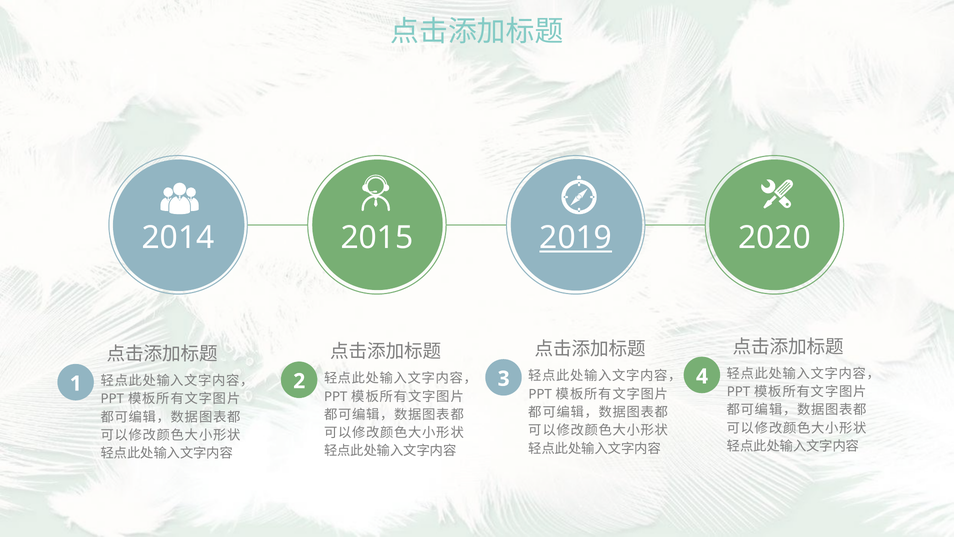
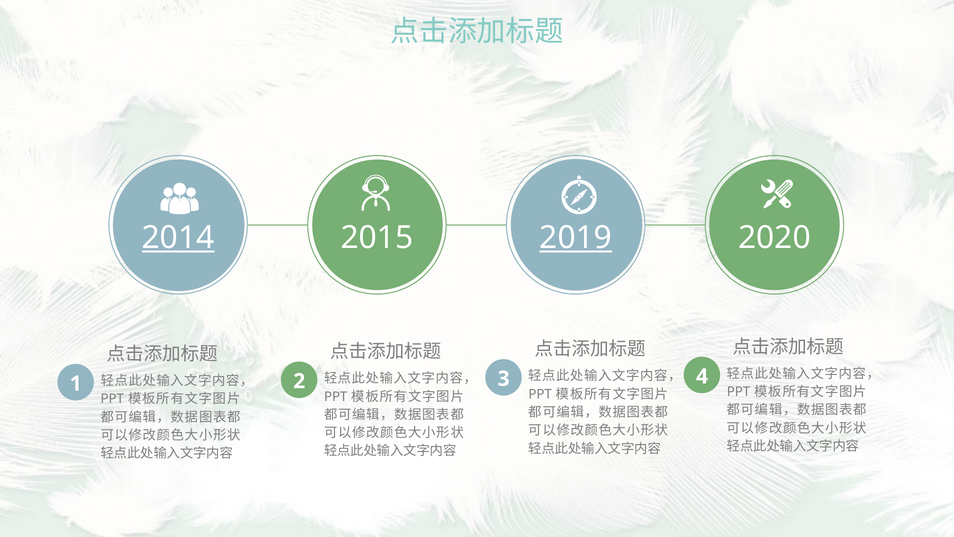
2014 underline: none -> present (178, 238)
